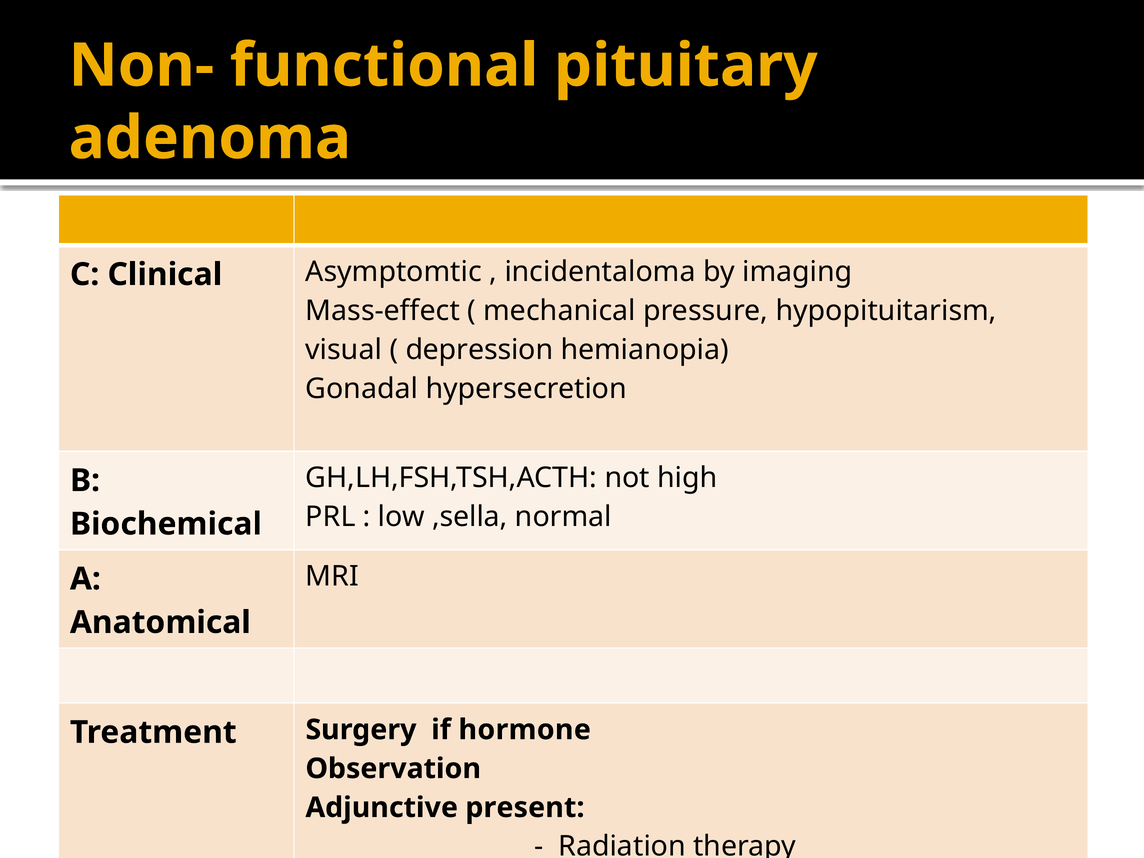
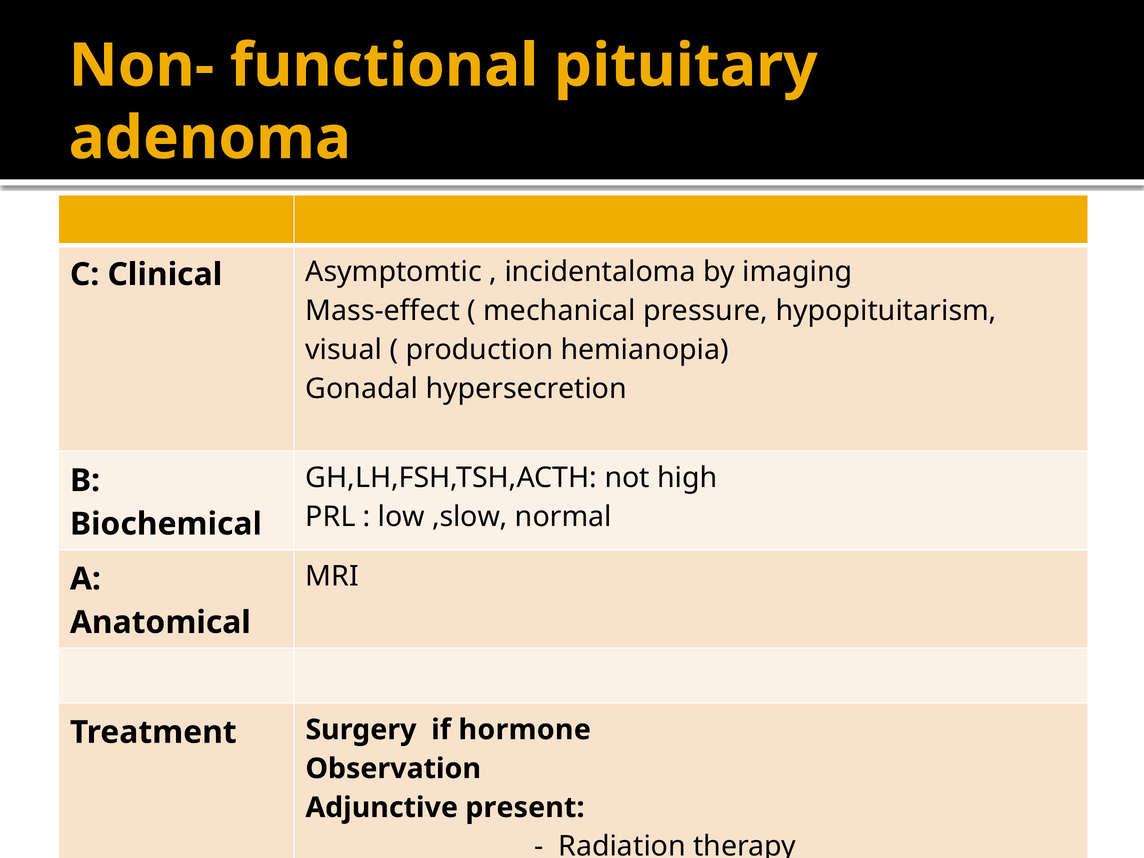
depression: depression -> production (479, 350)
,sella: ,sella -> ,slow (470, 517)
